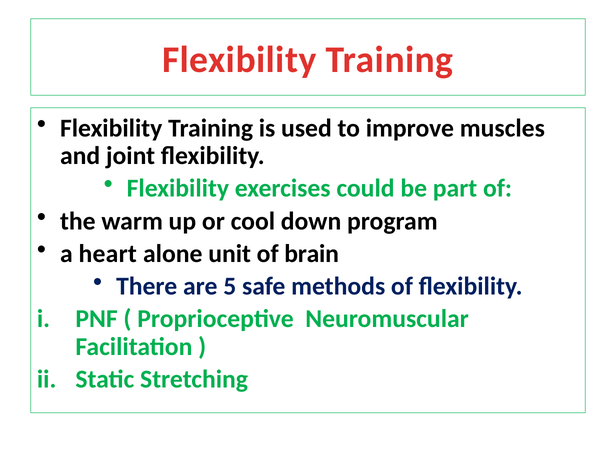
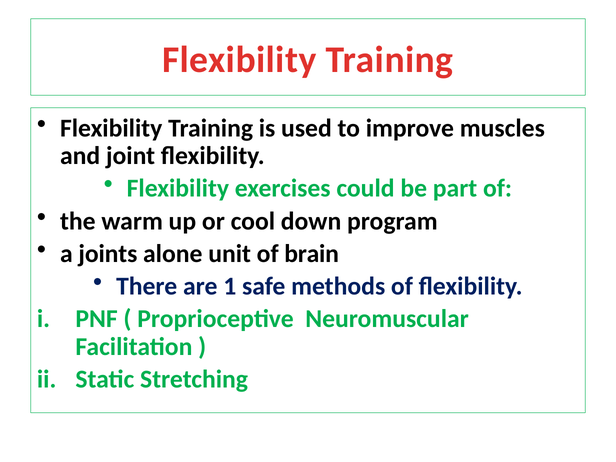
heart: heart -> joints (108, 254)
5: 5 -> 1 (230, 286)
